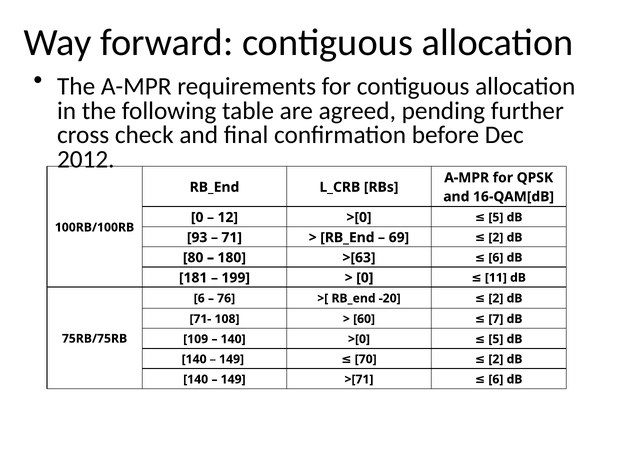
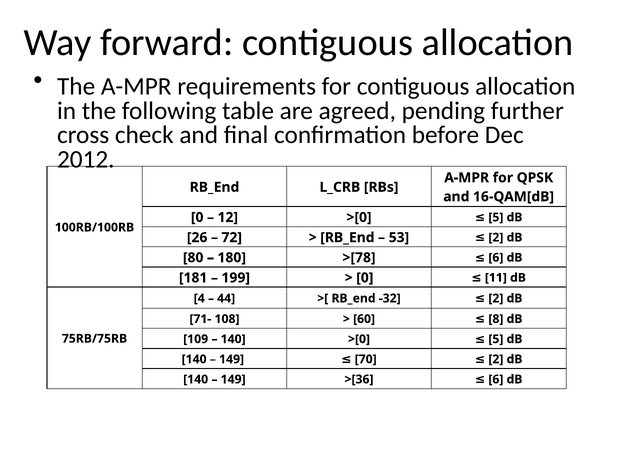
93: 93 -> 26 (197, 238)
71: 71 -> 72 (232, 238)
69: 69 -> 53 (399, 238)
>[63: >[63 -> >[78 (359, 258)
6: 6 -> 4 (199, 298)
76: 76 -> 44 (226, 298)
-20: -20 -> -32 (390, 298)
7: 7 -> 8 (496, 319)
>[71: >[71 -> >[36 (359, 379)
